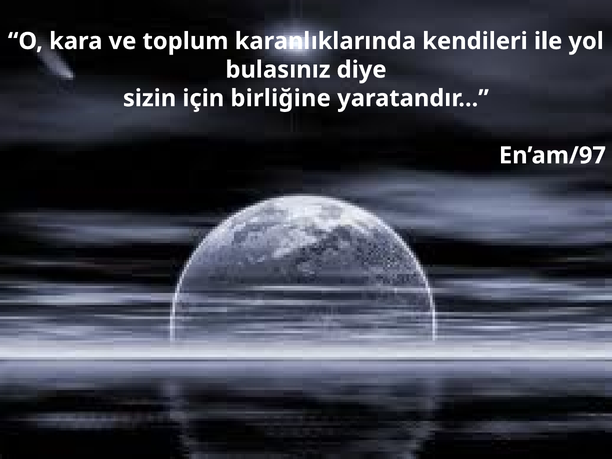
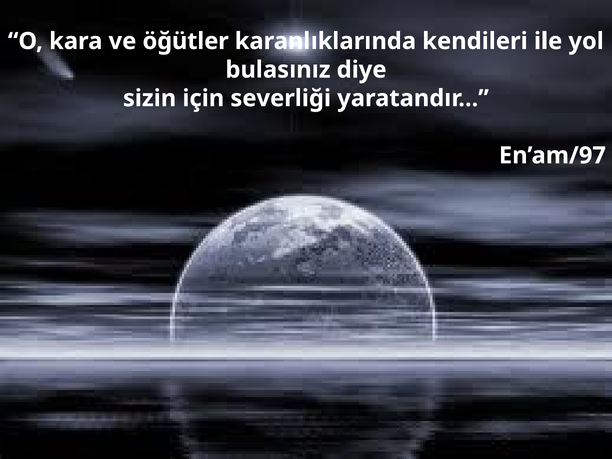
toplum: toplum -> öğütler (186, 41)
birliğine: birliğine -> severliği (281, 98)
